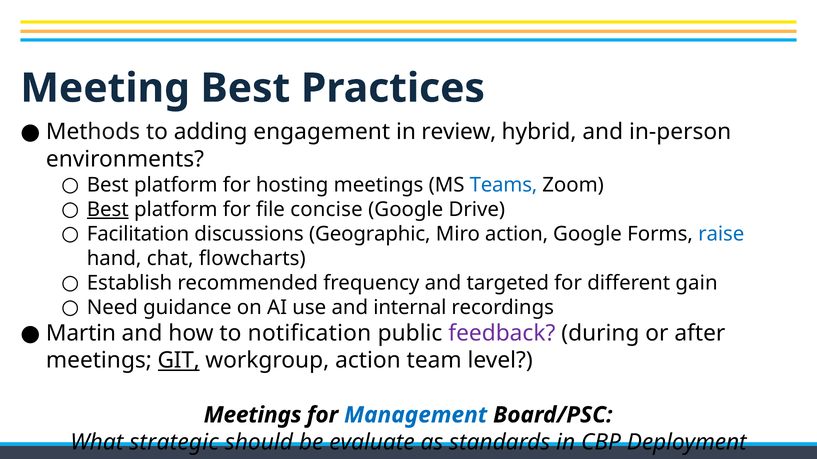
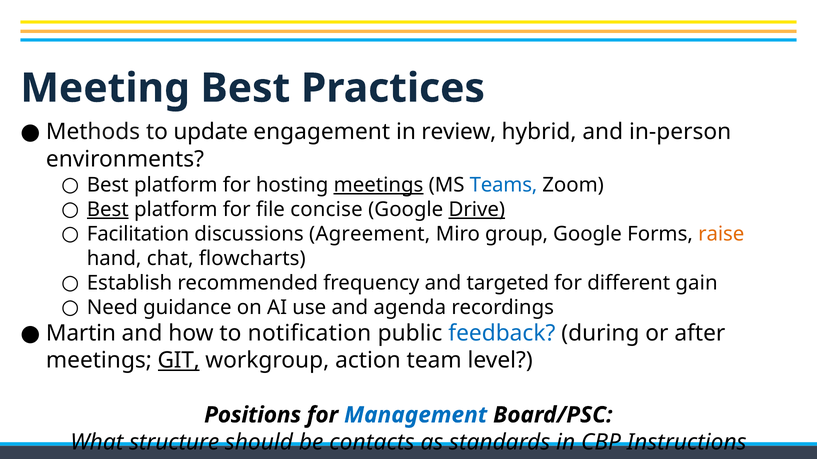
adding: adding -> update (211, 132)
meetings underline: none -> present (379, 185)
Drive underline: none -> present (477, 210)
Geographic: Geographic -> Agreement (370, 234)
Miro action: action -> group (517, 234)
raise colour: blue -> orange (721, 234)
internal: internal -> agenda (410, 308)
feedback colour: purple -> blue (502, 334)
Meetings: Meetings -> Positions (253, 415)
strategic: strategic -> structure (174, 443)
evaluate: evaluate -> contacts (372, 443)
Deployment: Deployment -> Instructions (687, 443)
